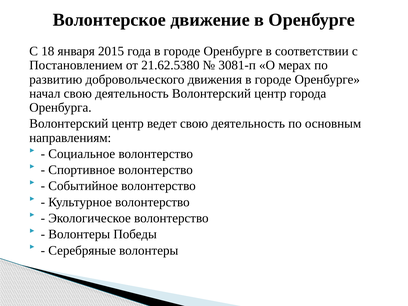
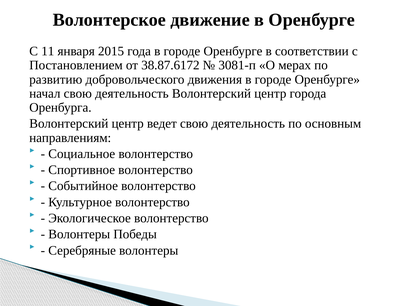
18: 18 -> 11 (48, 51)
21.62.5380: 21.62.5380 -> 38.87.6172 (170, 65)
